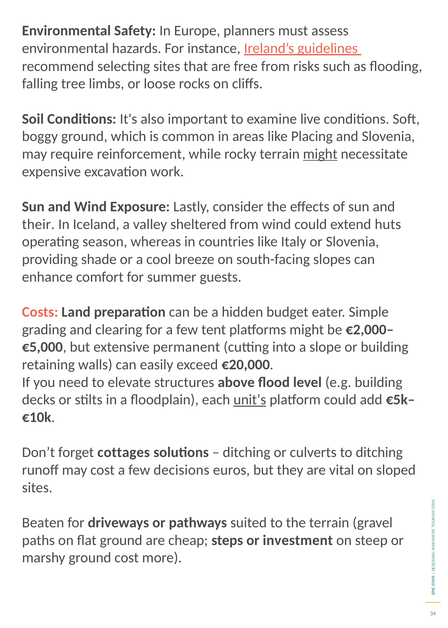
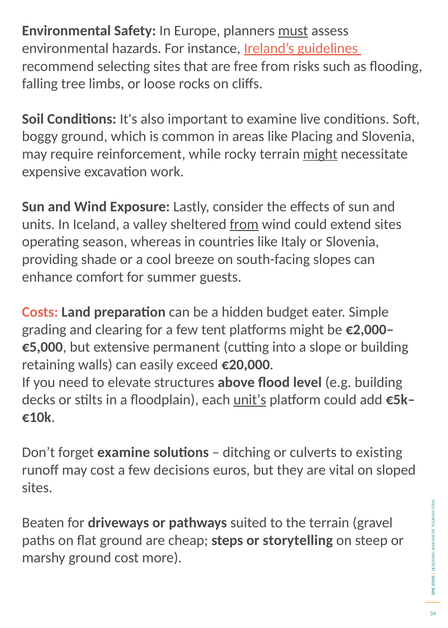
must underline: none -> present (293, 31)
their: their -> units (38, 224)
from underline: none -> present (244, 224)
extend huts: huts -> sites (388, 224)
forget cottages: cottages -> examine (124, 453)
to ditching: ditching -> existing (379, 453)
investment: investment -> storytelling (298, 541)
